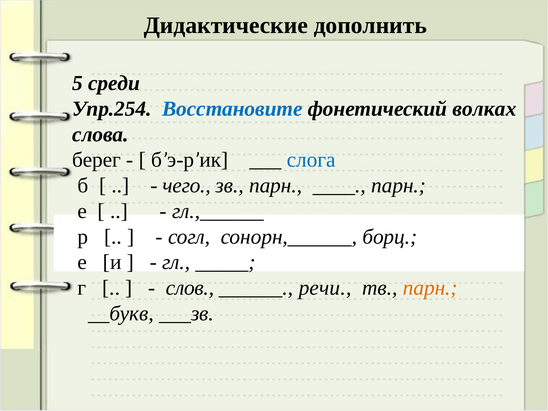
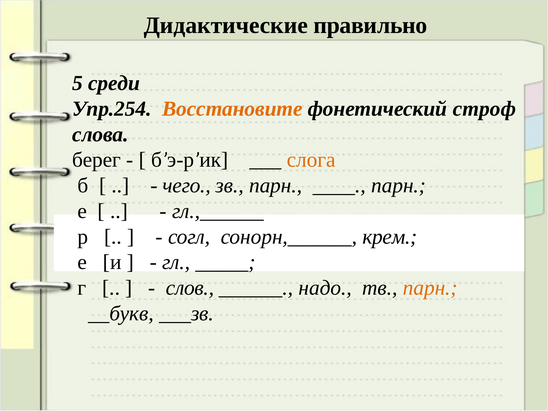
дополнить: дополнить -> правильно (370, 26)
Восстановите colour: blue -> orange (232, 109)
волках: волках -> строф (484, 109)
слога colour: blue -> orange (311, 160)
борц: борц -> крем (390, 237)
речи: речи -> надо (325, 288)
